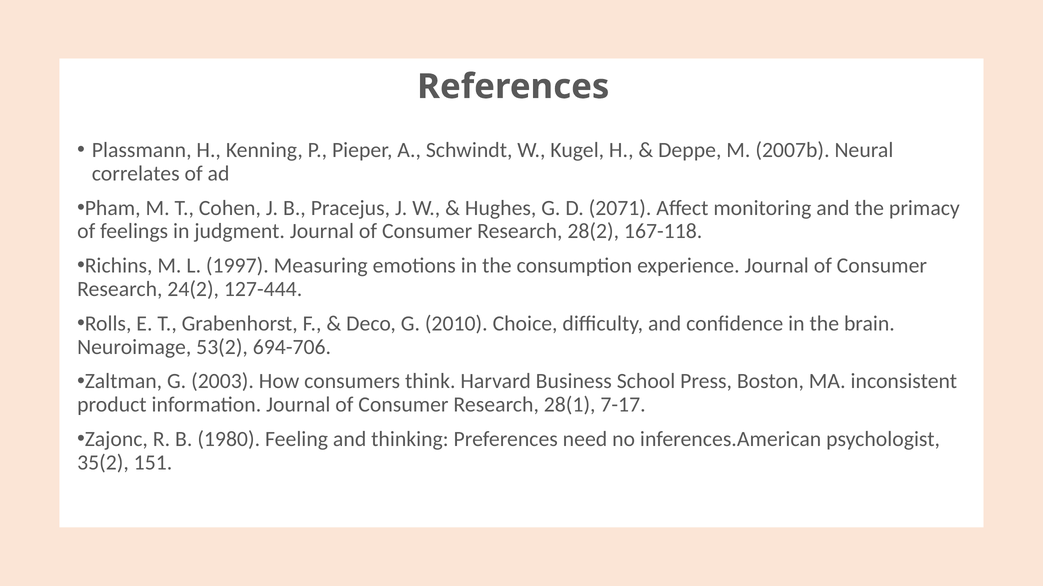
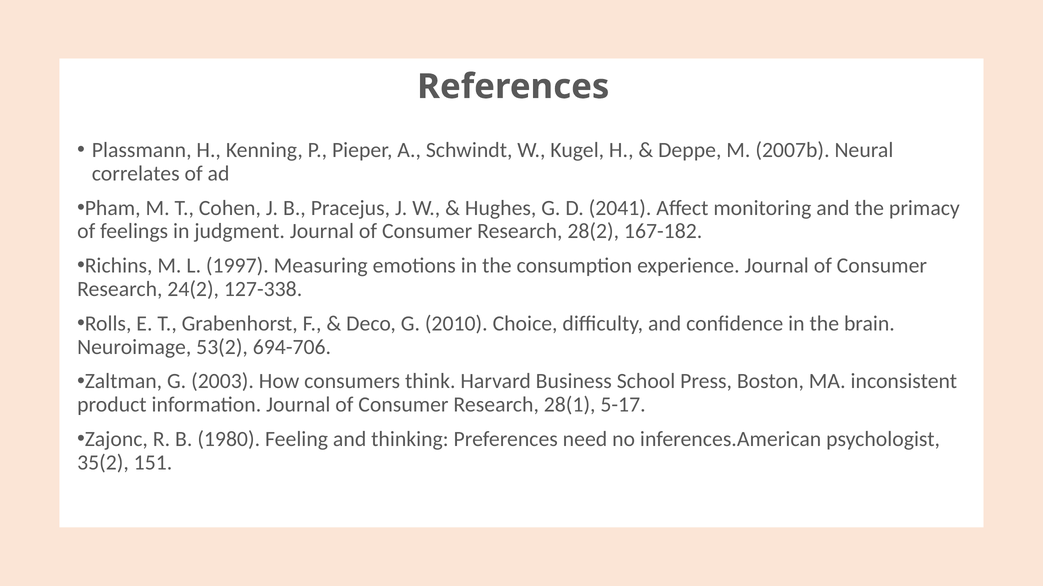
2071: 2071 -> 2041 (620, 208)
167-118: 167-118 -> 167-182 (663, 232)
127-444: 127-444 -> 127-338 (263, 289)
7-17: 7-17 -> 5-17 (623, 405)
